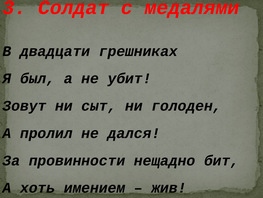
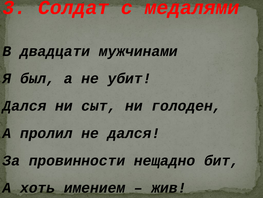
грешниках: грешниках -> мужчинами (138, 51)
Зовут: Зовут -> Дался (24, 105)
